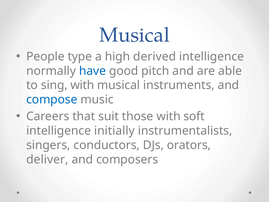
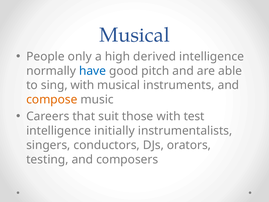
type: type -> only (80, 56)
compose colour: blue -> orange (52, 99)
soft: soft -> test (194, 116)
deliver: deliver -> testing (47, 159)
